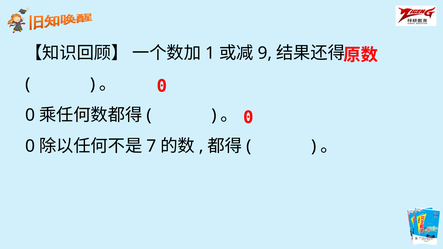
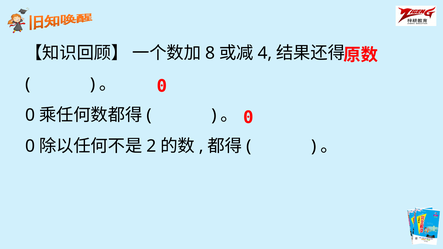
1: 1 -> 8 (210, 53)
9: 9 -> 4 (265, 53)
7: 7 -> 2 (151, 146)
